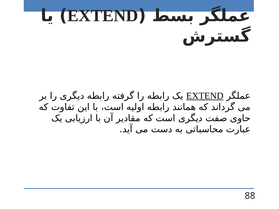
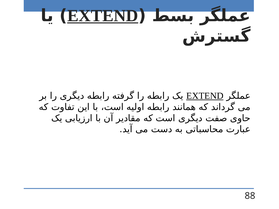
EXTEND underline: none -> present (103, 16)
